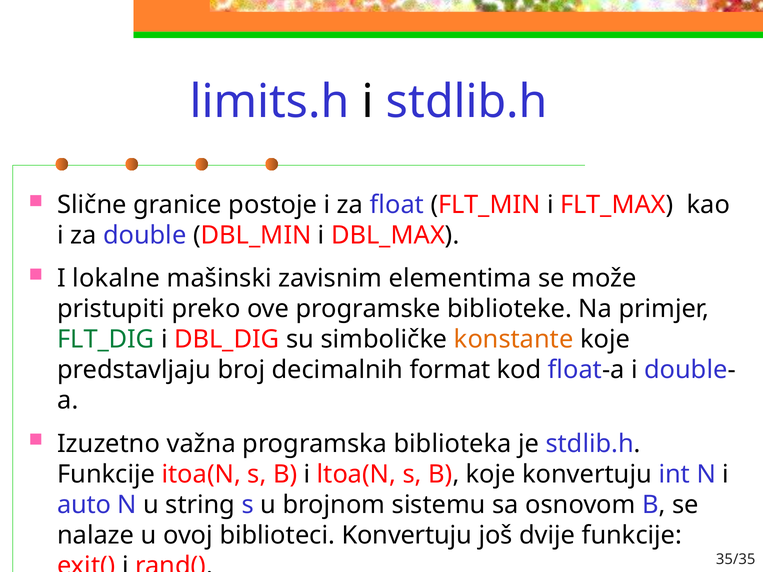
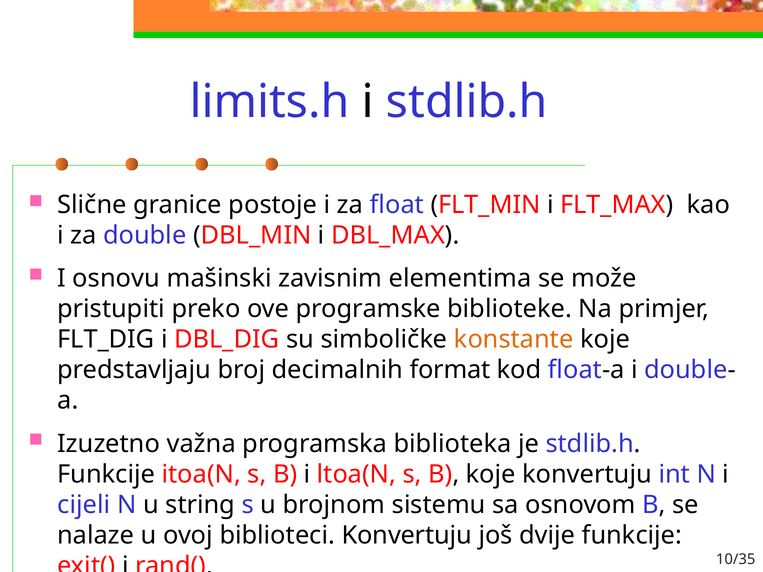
lokalne: lokalne -> osnovu (116, 279)
FLT_DIG colour: green -> black (106, 340)
auto: auto -> cijeli (84, 505)
35/35: 35/35 -> 10/35 (736, 559)
